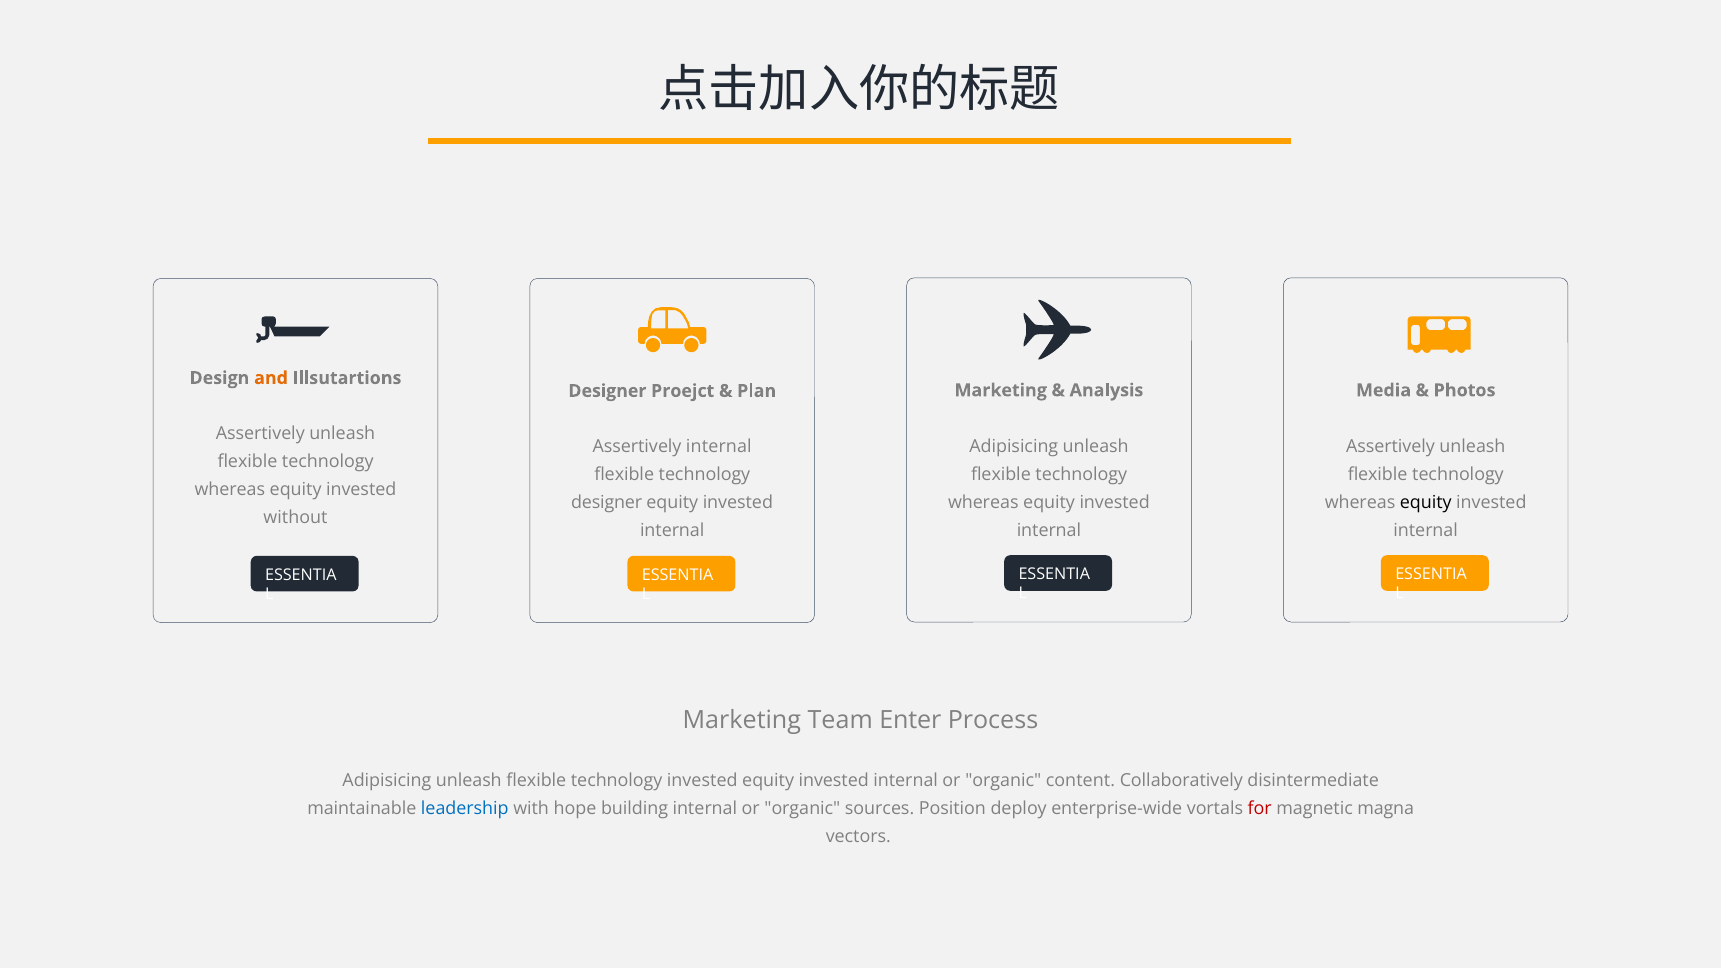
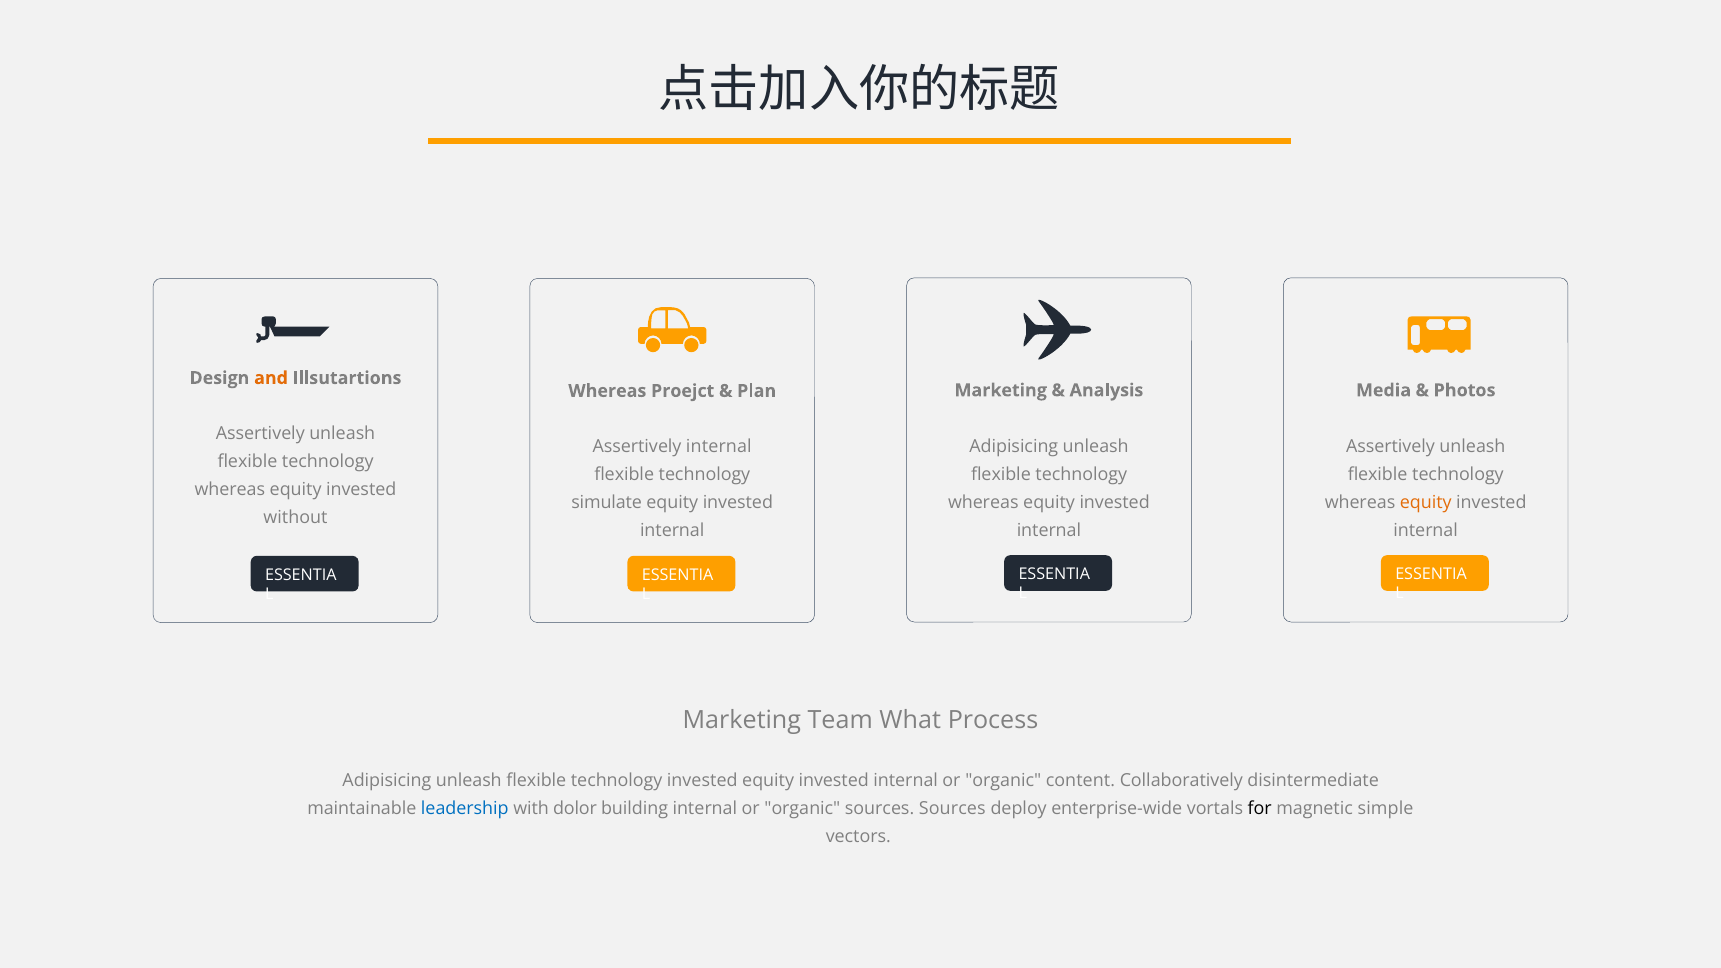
Designer: Designer -> Whereas (607, 391)
equity colour: black -> orange (1426, 503)
designer: designer -> simulate (607, 503)
Enter: Enter -> What (910, 721)
hope: hope -> dolor (575, 809)
sources Position: Position -> Sources (952, 809)
for colour: red -> black (1260, 809)
magna: magna -> simple (1386, 809)
